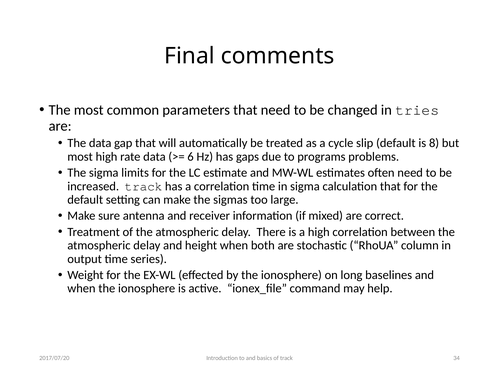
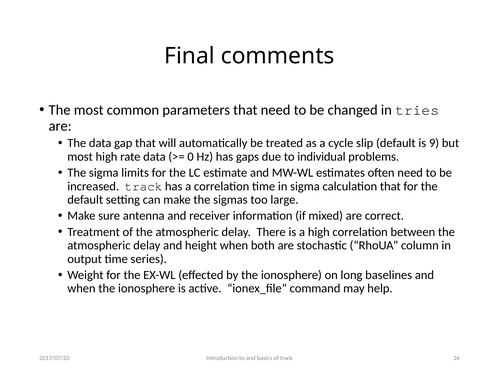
8: 8 -> 9 (434, 143)
6: 6 -> 0 (191, 156)
programs: programs -> individual (321, 156)
